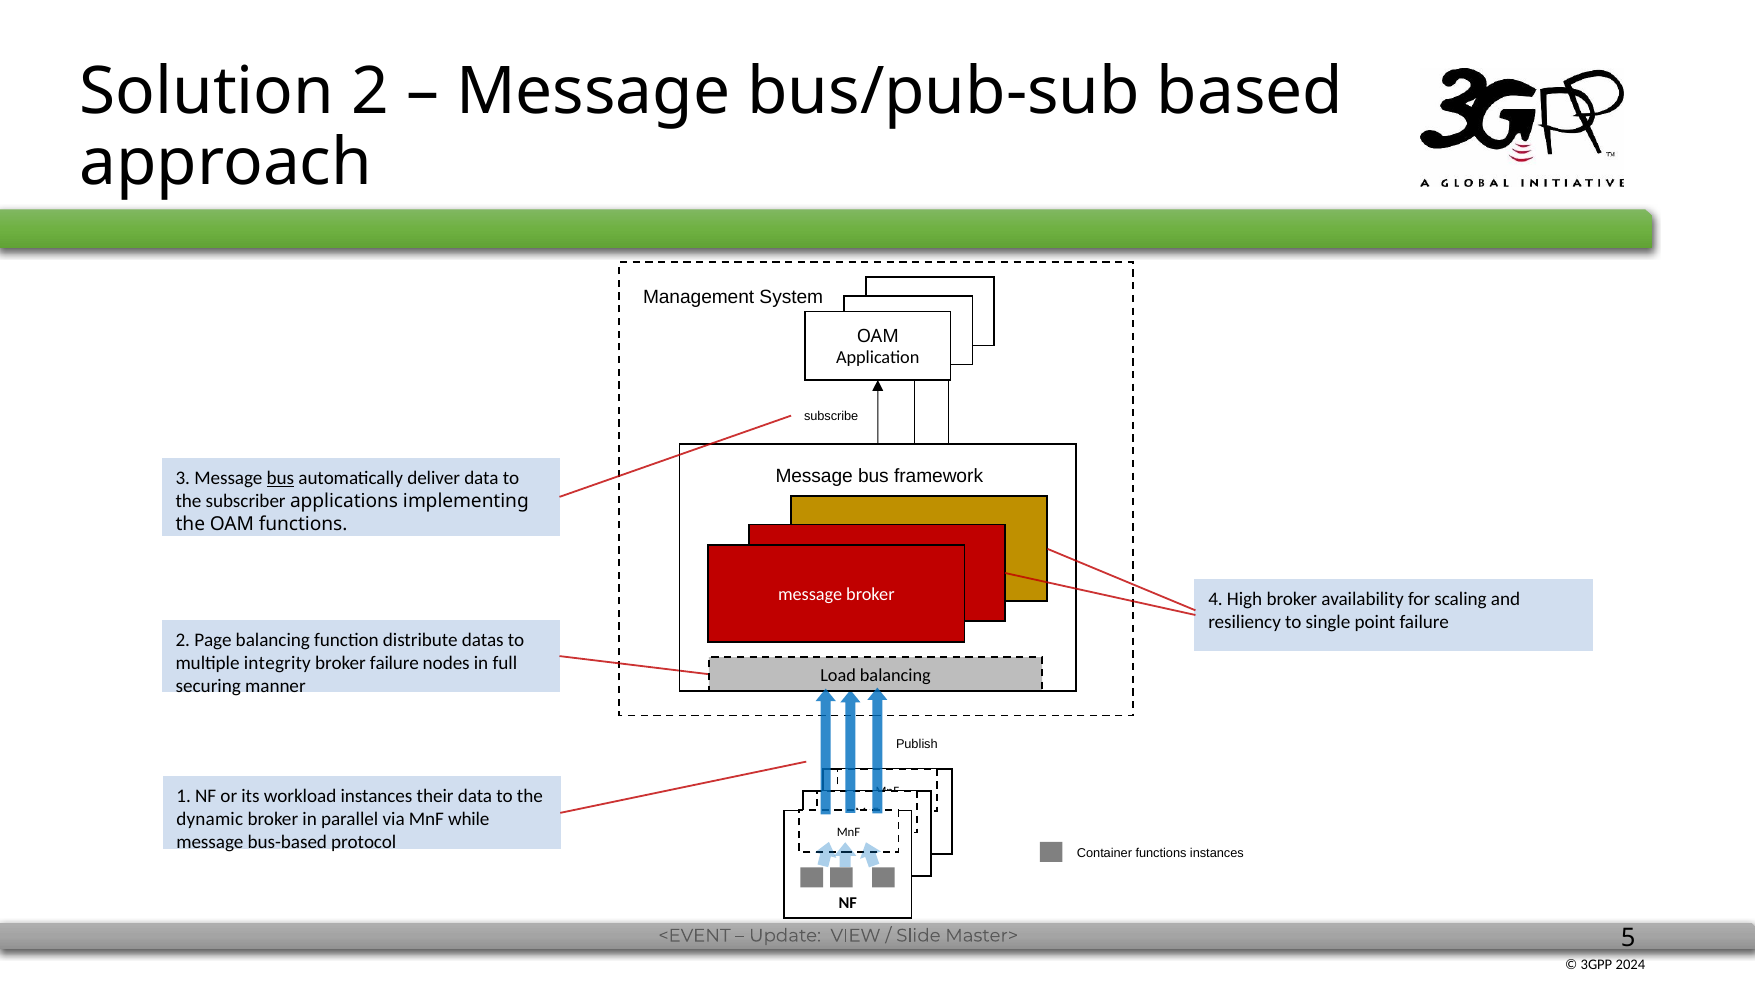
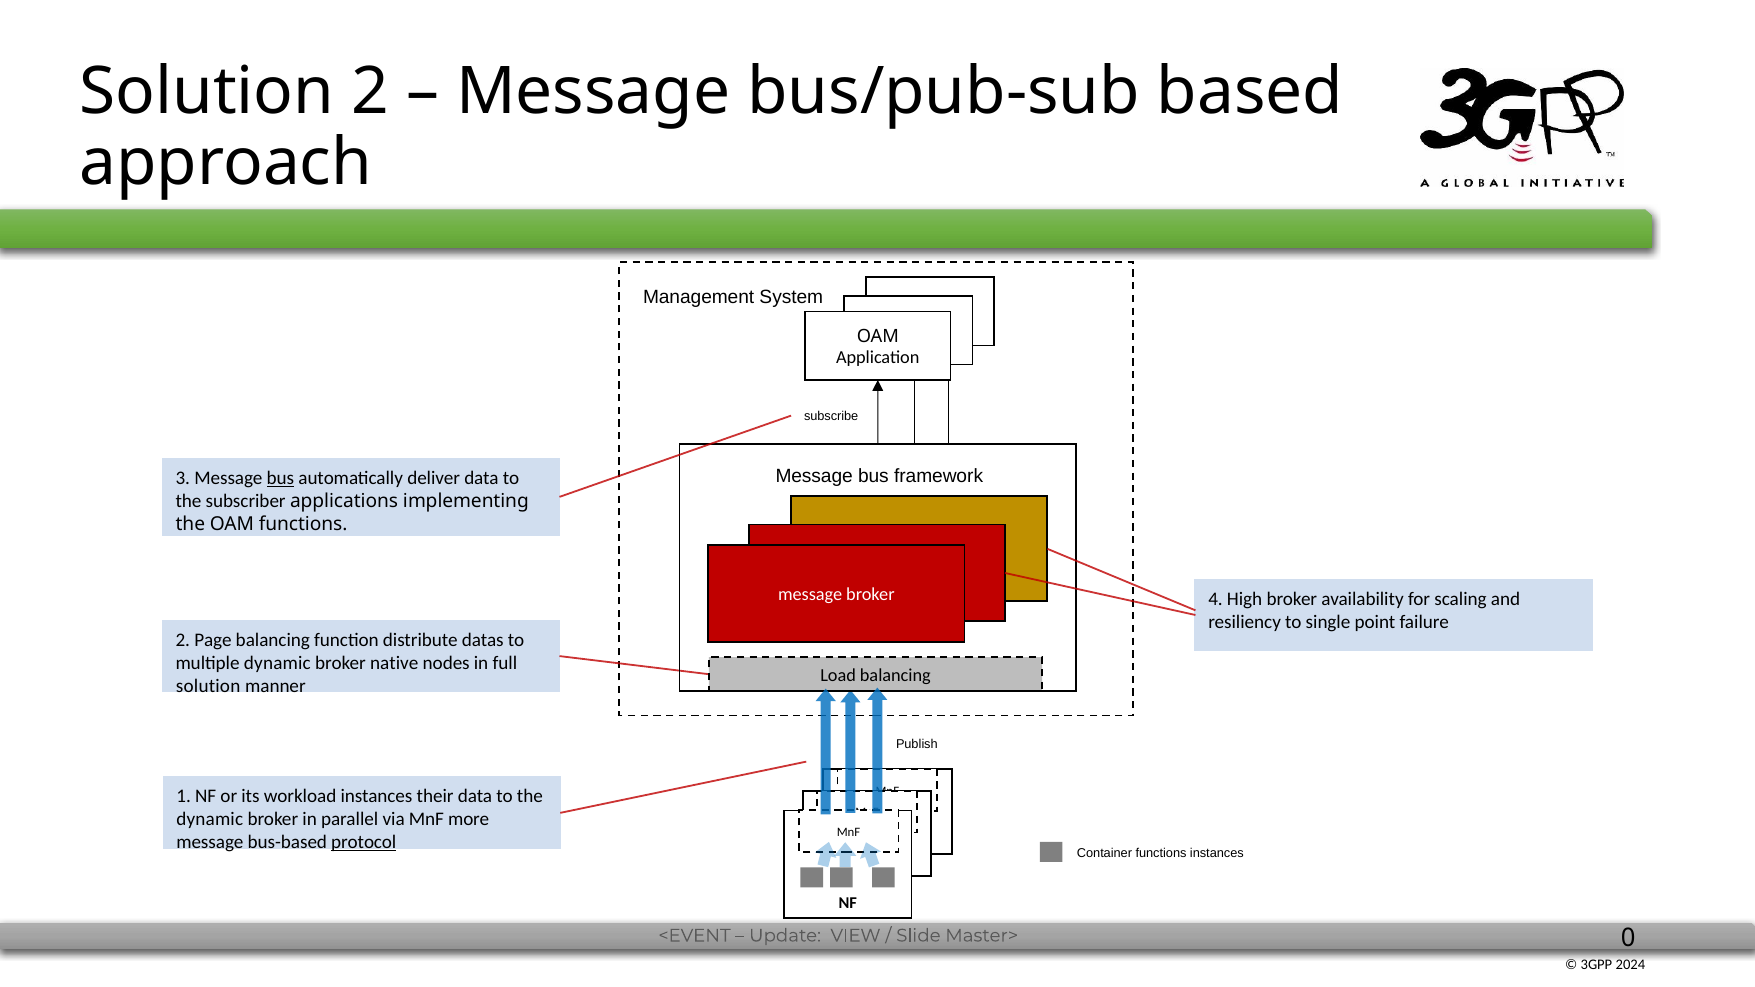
multiple integrity: integrity -> dynamic (277, 664)
broker failure: failure -> native (394, 664)
securing: securing -> solution (208, 687)
while: while -> more (469, 820)
protocol underline: none -> present (364, 843)
5: 5 -> 0 (1628, 938)
